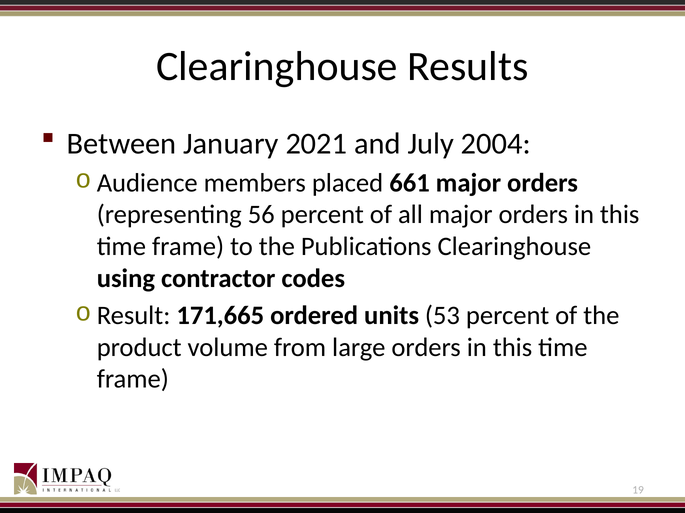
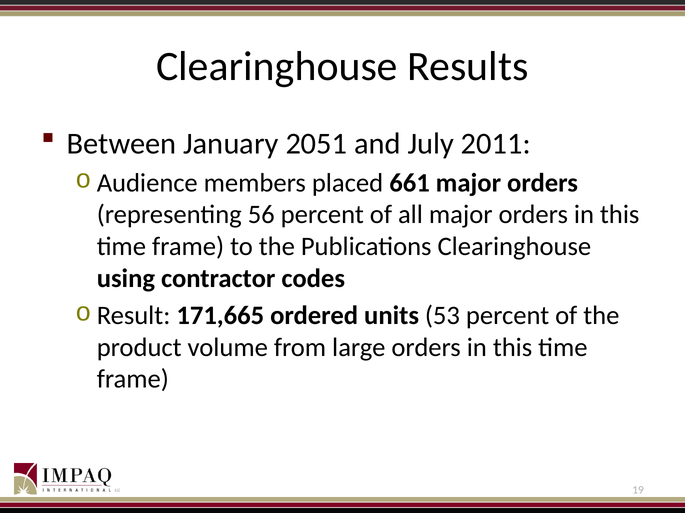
2021: 2021 -> 2051 (316, 144)
2004: 2004 -> 2011 (496, 144)
